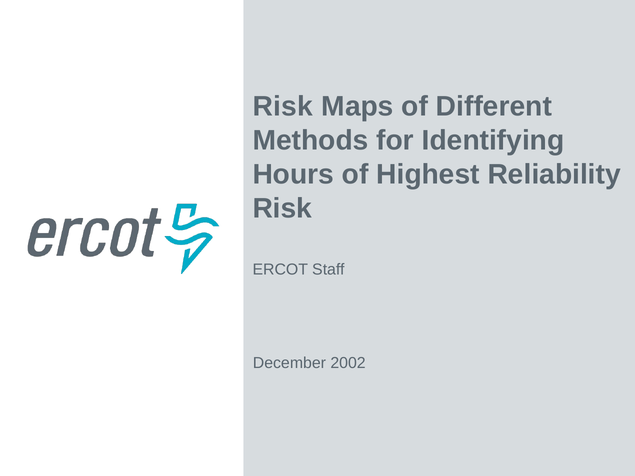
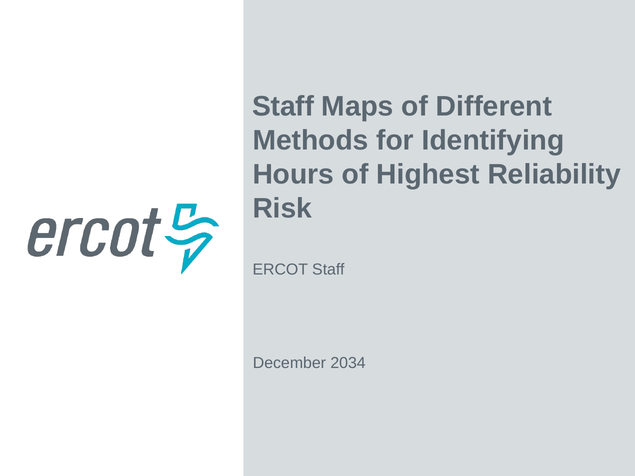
Risk: Risk -> Staff (283, 107)
2002: 2002 -> 2034 (348, 363)
